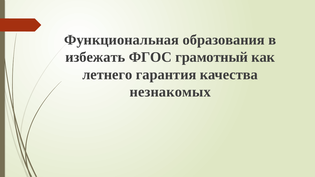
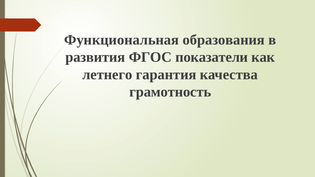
избежать: избежать -> развития (95, 57)
грамотный: грамотный -> показатели (212, 57)
незнакомых: незнакомых -> грамотность (170, 92)
